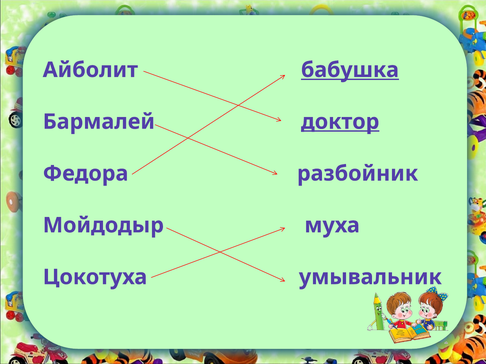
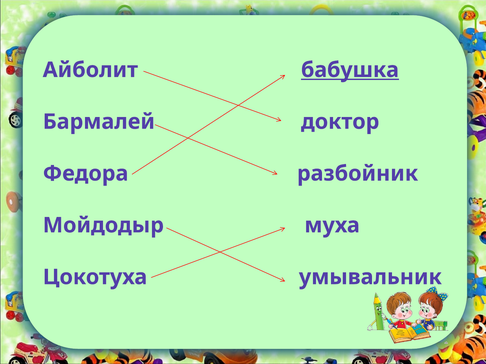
доктор underline: present -> none (340, 122)
